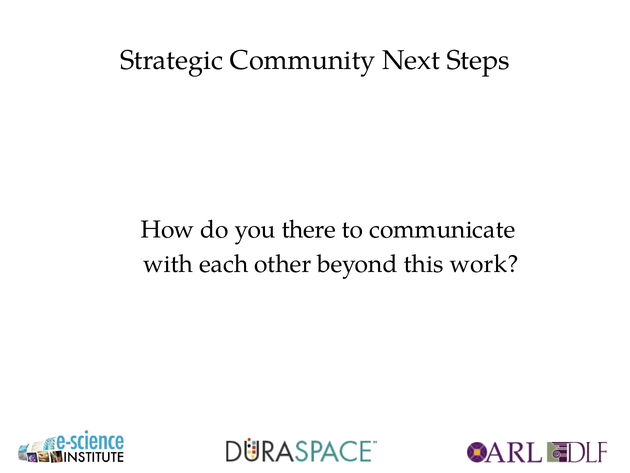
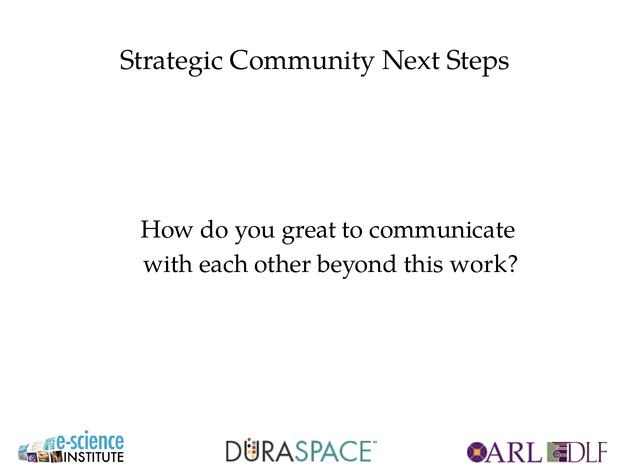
there: there -> great (309, 230)
